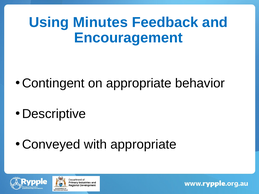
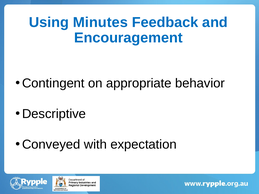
with appropriate: appropriate -> expectation (144, 145)
